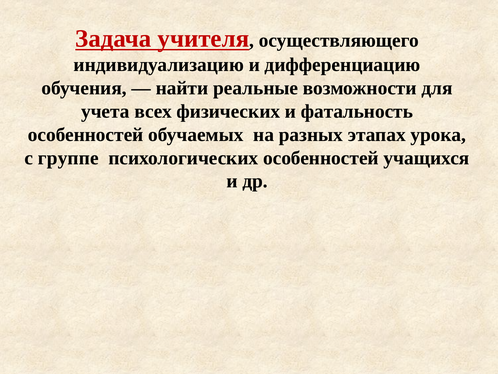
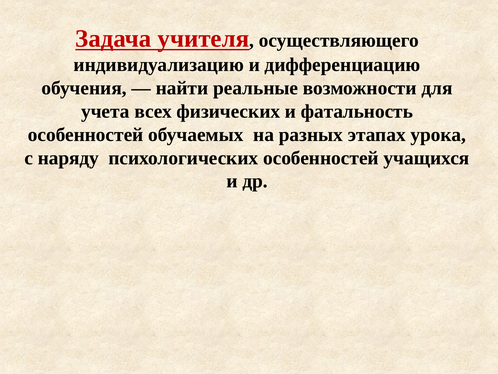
группе: группе -> наряду (68, 158)
